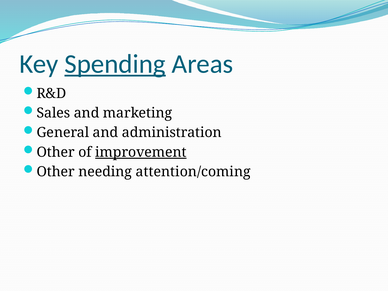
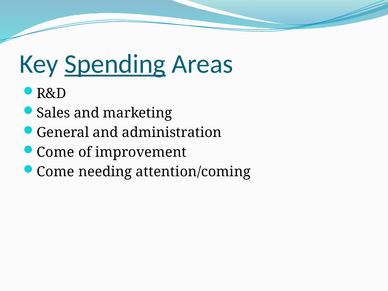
Other: Other -> Come (56, 152)
improvement underline: present -> none (141, 152)
Other: Other -> Come (56, 172)
